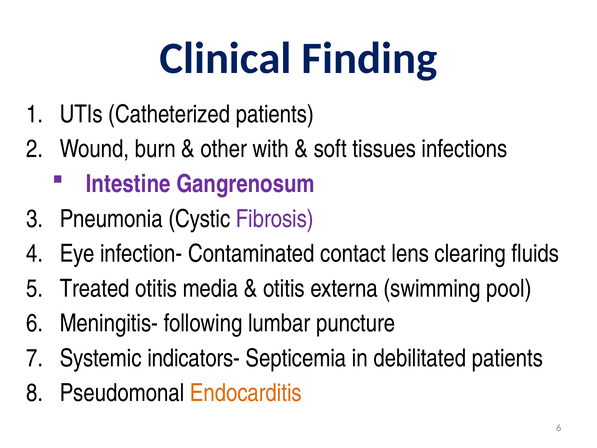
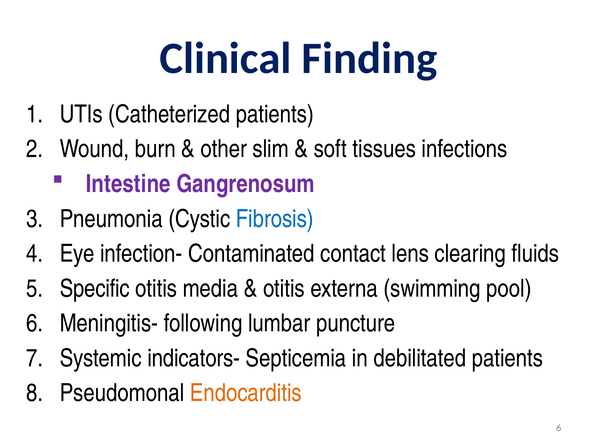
with: with -> slim (271, 149)
Fibrosis colour: purple -> blue (275, 219)
Treated: Treated -> Specific (95, 288)
